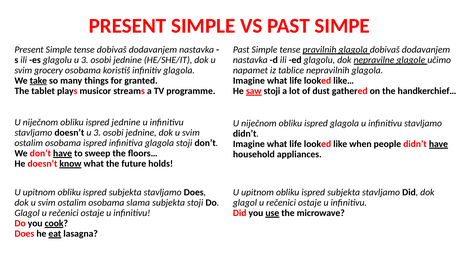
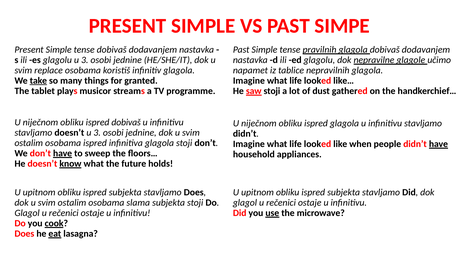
grocery: grocery -> replace (49, 70)
ispred jednine: jednine -> dobivaš (126, 122)
